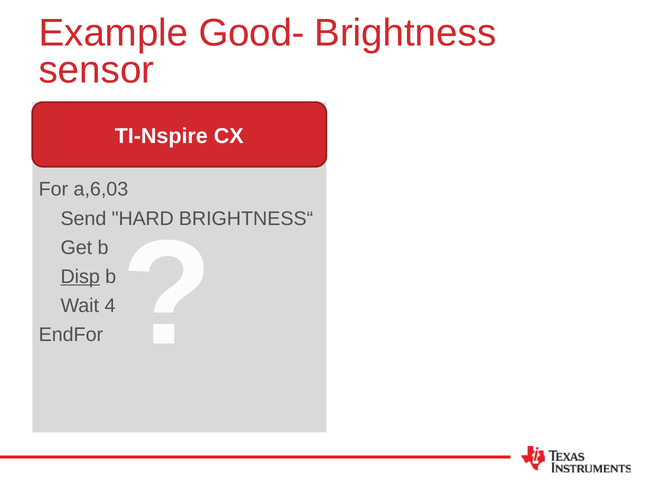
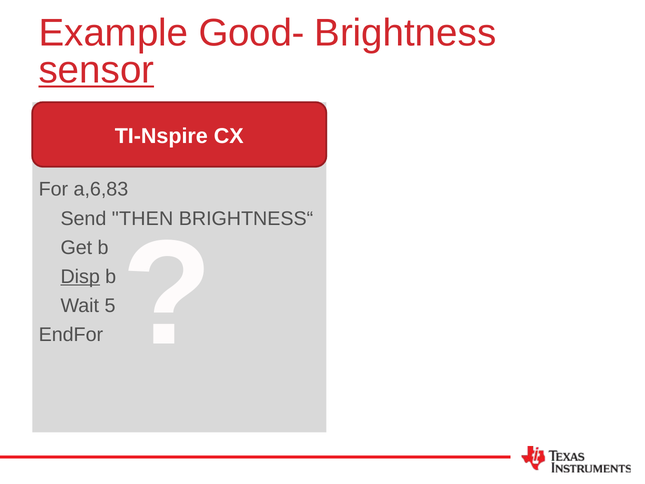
sensor underline: none -> present (96, 70)
a,6,03: a,6,03 -> a,6,83 (101, 189)
HARD: HARD -> THEN (143, 218)
4: 4 -> 5 (110, 305)
